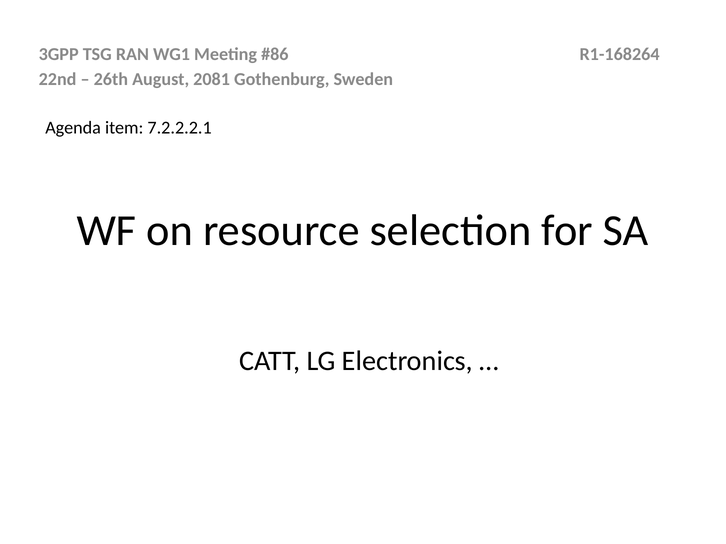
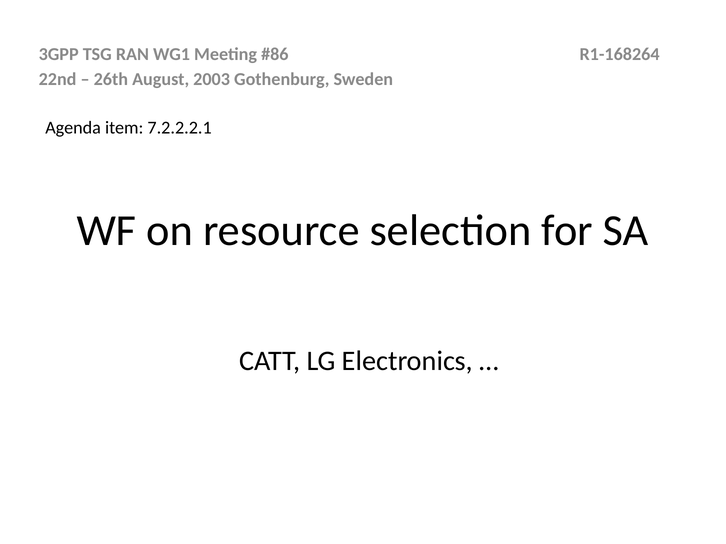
2081: 2081 -> 2003 (212, 80)
